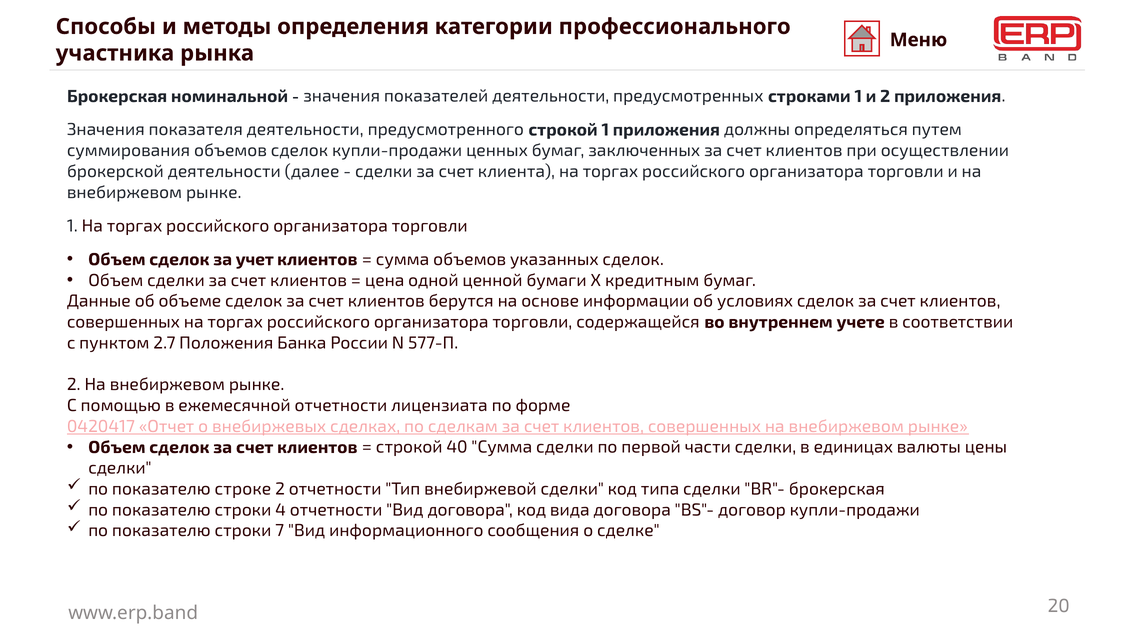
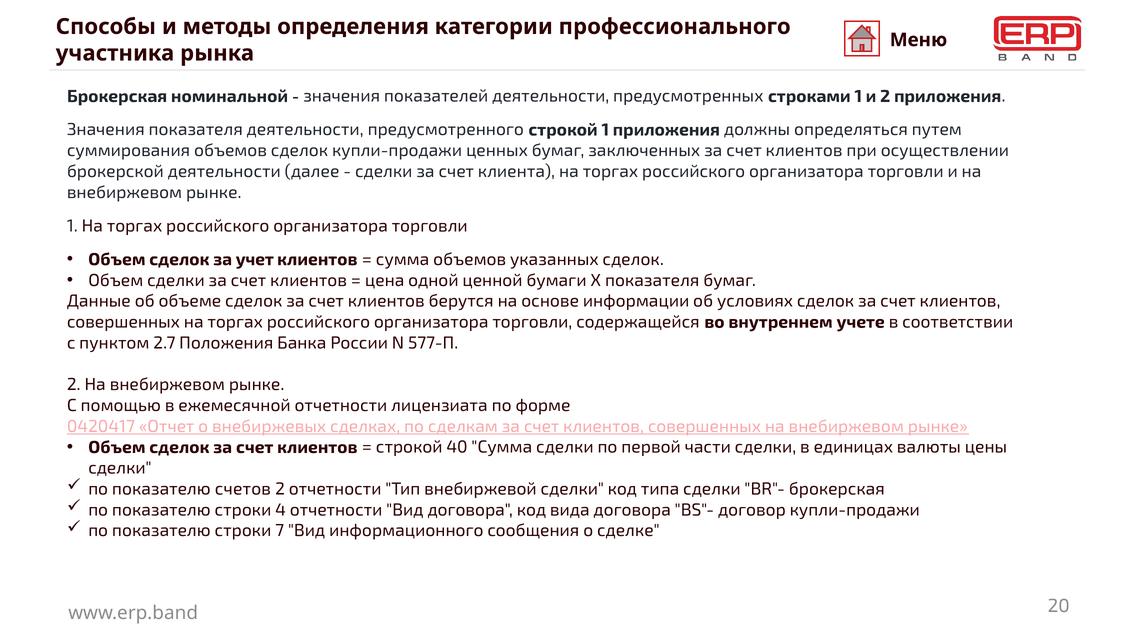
Х кредитным: кредитным -> показателя (652, 280)
строке: строке -> счетов (243, 489)
